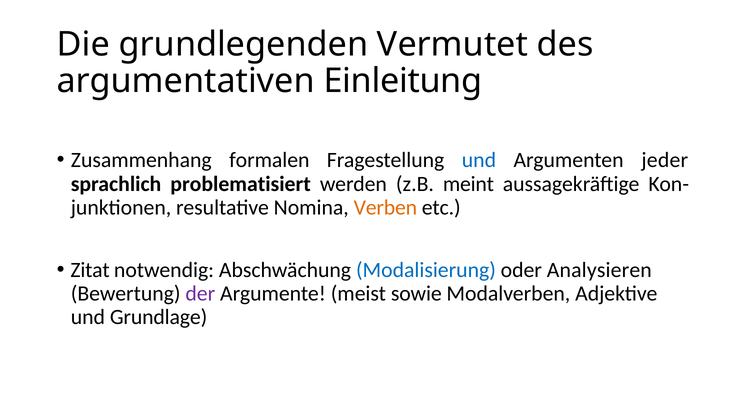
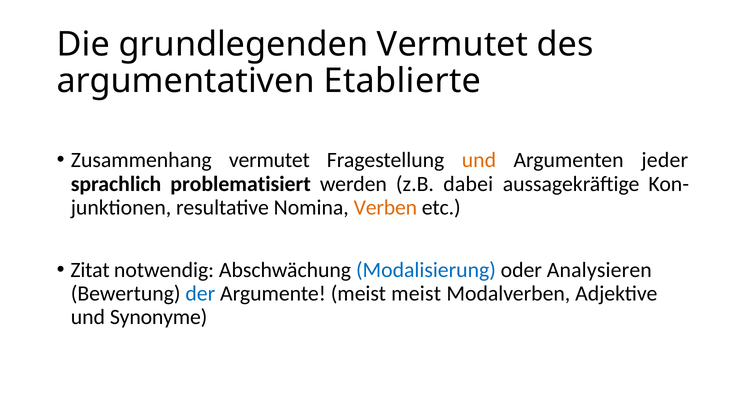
Einleitung: Einleitung -> Etablierte (403, 81)
Zusammenhang formalen: formalen -> vermutet (269, 160)
und colour: blue -> orange (479, 160)
meint: meint -> dabei (468, 184)
der colour: purple -> blue (200, 293)
meist sowie: sowie -> meist (416, 293)
Grundlage: Grundlage -> Synonyme (159, 317)
